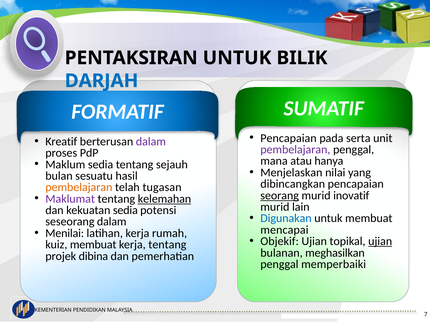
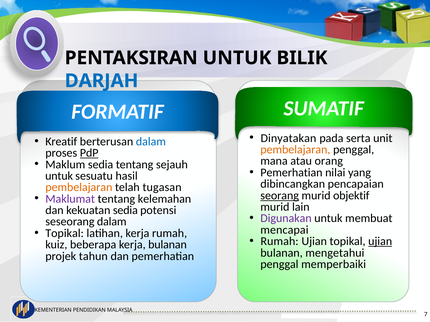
Pencapaian: Pencapaian -> Dinyatakan (288, 138)
dalam colour: purple -> blue (151, 142)
pembelajaran colour: purple -> orange (295, 150)
PdP underline: none -> present (89, 153)
hanya: hanya -> orang (329, 161)
Menjelaskan: Menjelaskan -> Pemerhatian (291, 173)
bulan: bulan -> untuk (59, 176)
inovatif: inovatif -> objektif (351, 196)
kelemahan underline: present -> none (164, 199)
Digunakan colour: blue -> purple (286, 219)
Menilai: Menilai -> Topikal (65, 234)
Objekif: Objekif -> Rumah (280, 242)
kuiz membuat: membuat -> beberapa (93, 245)
kerja tentang: tentang -> bulanan (167, 245)
meghasilkan: meghasilkan -> mengetahui (335, 253)
dibina: dibina -> tahun (93, 256)
